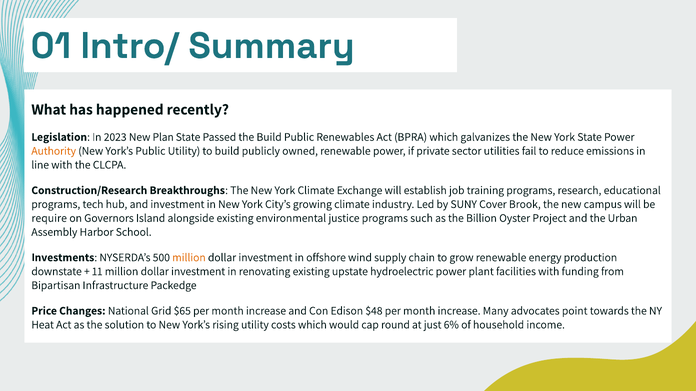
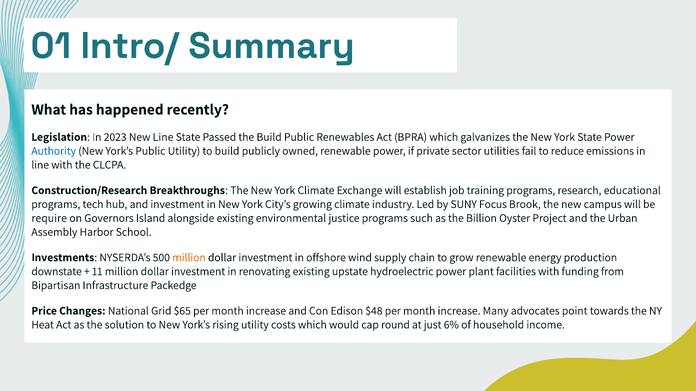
New Plan: Plan -> Line (163, 137)
Authority colour: orange -> blue (54, 151)
Cover: Cover -> Focus (493, 204)
